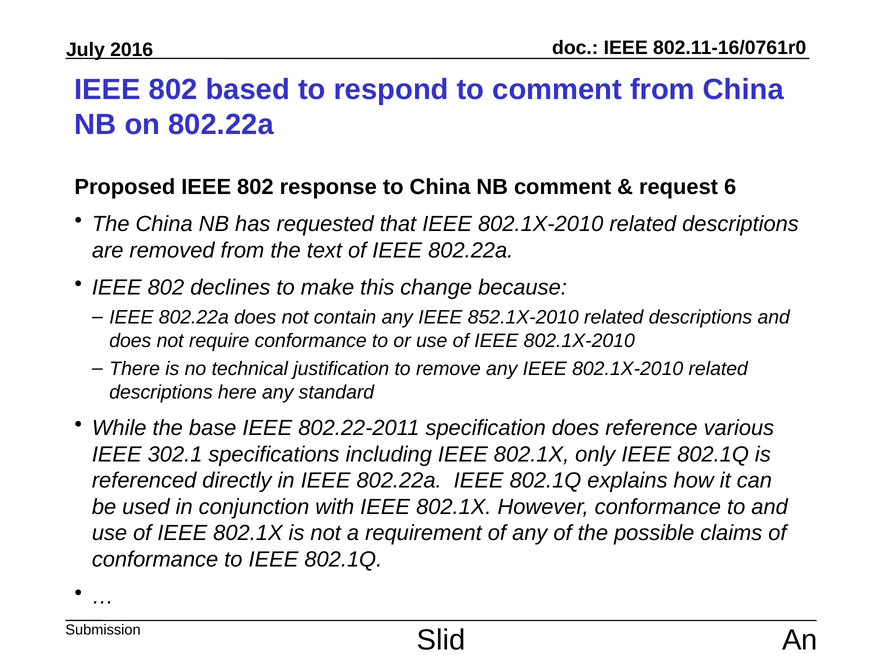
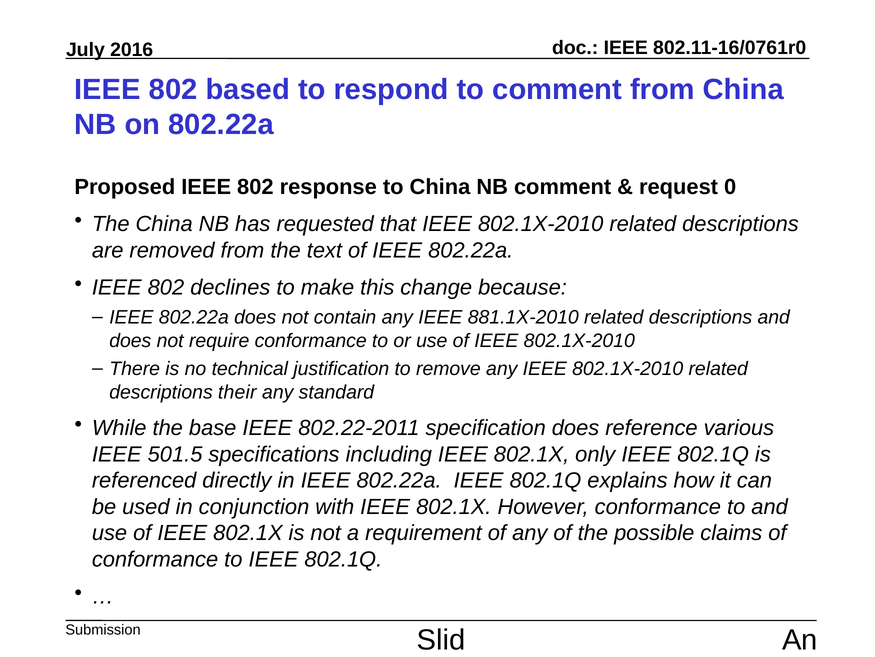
request 6: 6 -> 0 (730, 187)
852.1X-2010: 852.1X-2010 -> 881.1X-2010 (523, 317)
here: here -> their (237, 392)
302.1: 302.1 -> 501.5 (175, 454)
